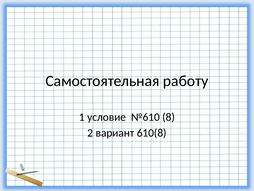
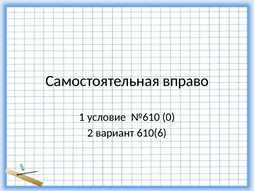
работу: работу -> вправо (186, 81)
8: 8 -> 0 (169, 117)
610(8: 610(8 -> 610(6 (152, 133)
